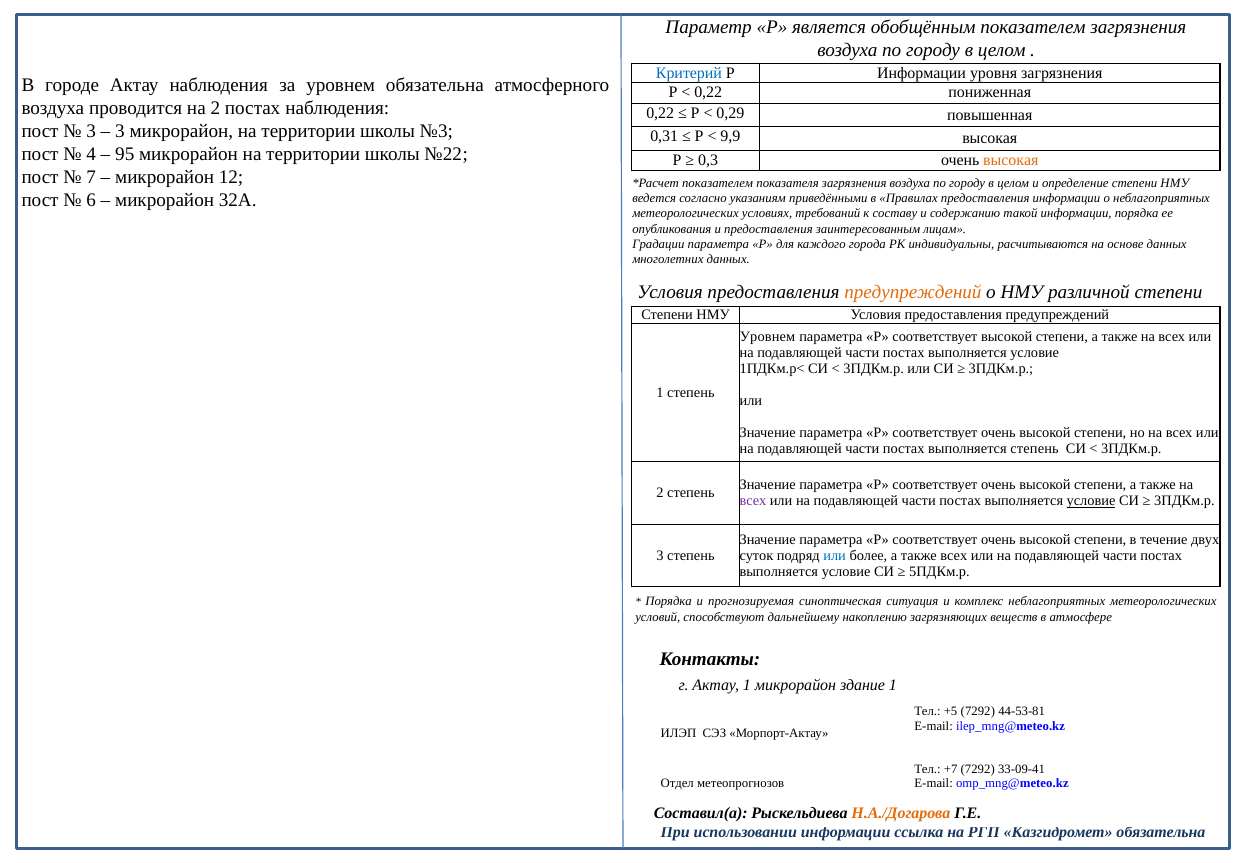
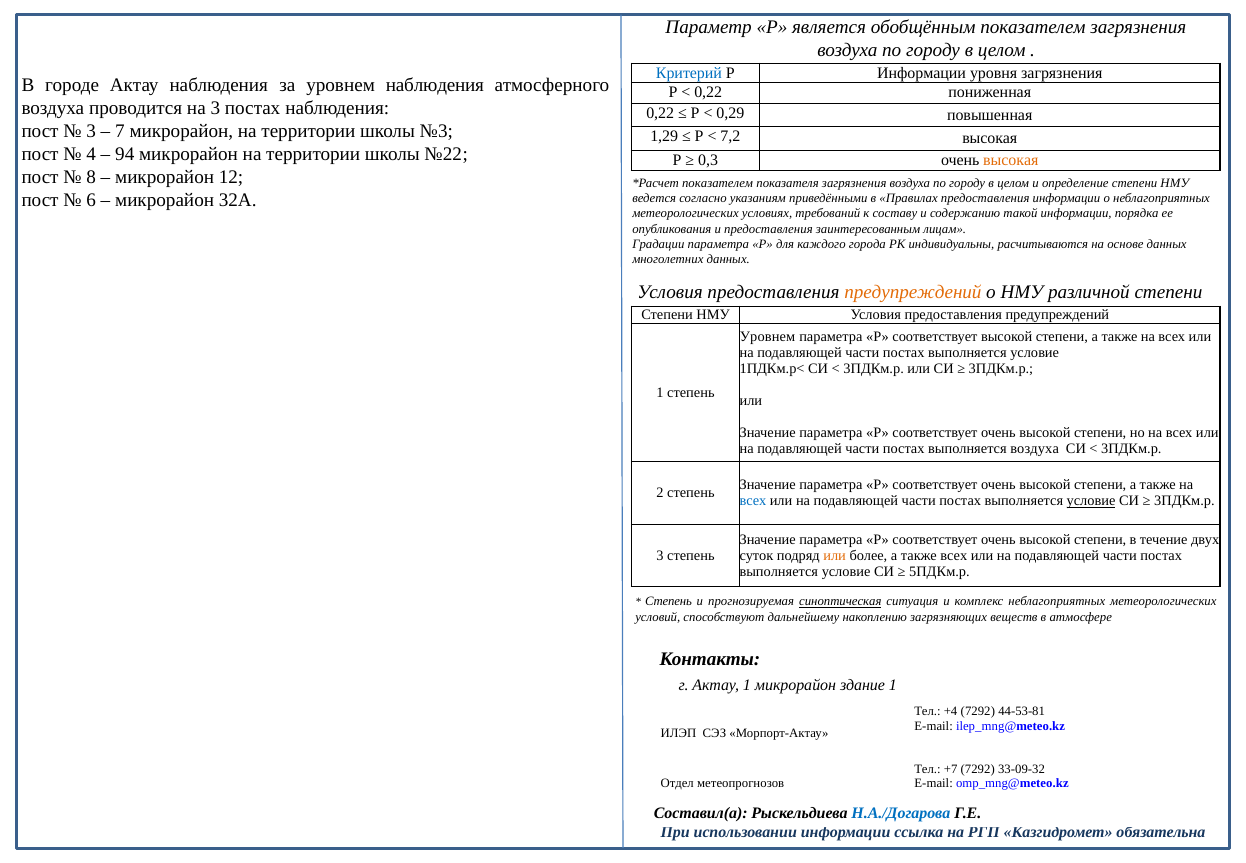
уровнем обязательна: обязательна -> наблюдения (435, 85)
на 2: 2 -> 3 (215, 108)
3: 3 -> 7 (120, 131)
0,31: 0,31 -> 1,29 (664, 137)
9,9: 9,9 -> 7,2 (730, 137)
95: 95 -> 94 (125, 154)
7: 7 -> 8 (91, 177)
выполняется степень: степень -> воздуха (1035, 448)
всех colour: purple -> blue (753, 501)
или colour: blue -> orange (835, 555)
Порядка: Порядка -> Степень (669, 601)
синоптическая underline: none -> present (840, 601)
+5: +5 -> +4 (951, 711)
33-09-41: 33-09-41 -> 33-09-32 (1022, 769)
Н.А./Догарова colour: orange -> blue (901, 813)
